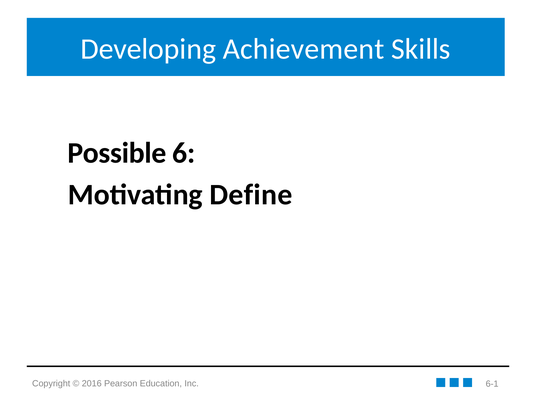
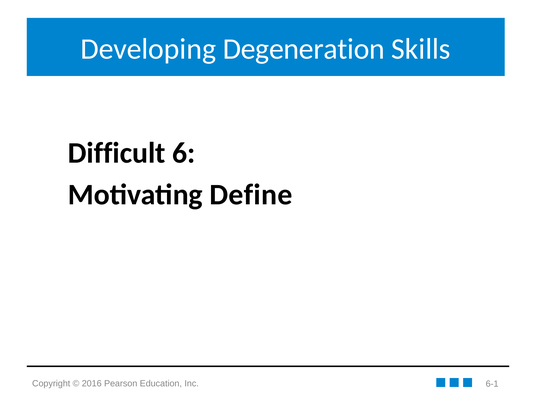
Achievement: Achievement -> Degeneration (304, 49)
Possible: Possible -> Difficult (117, 153)
